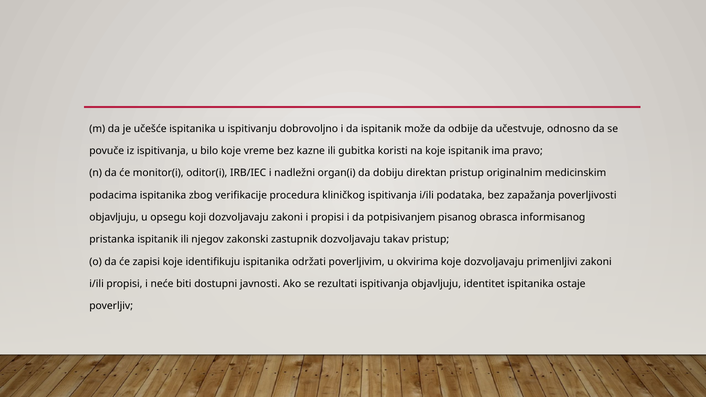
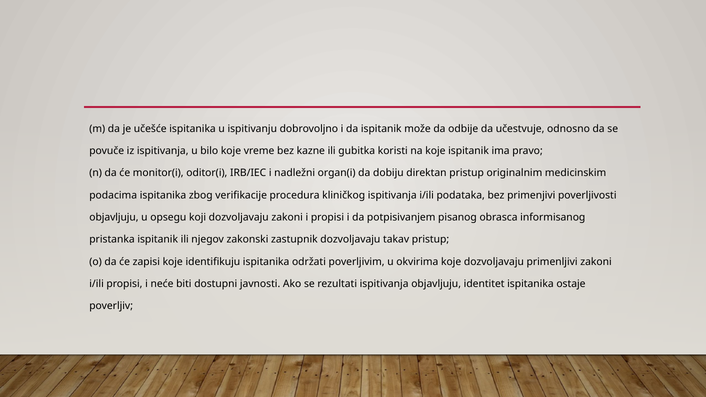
zapažanja: zapažanja -> primenjivi (531, 195)
